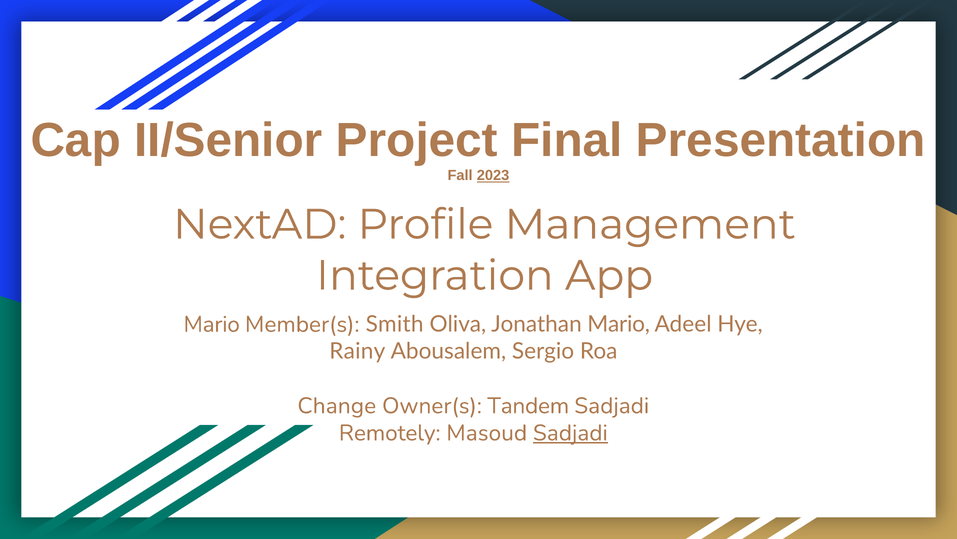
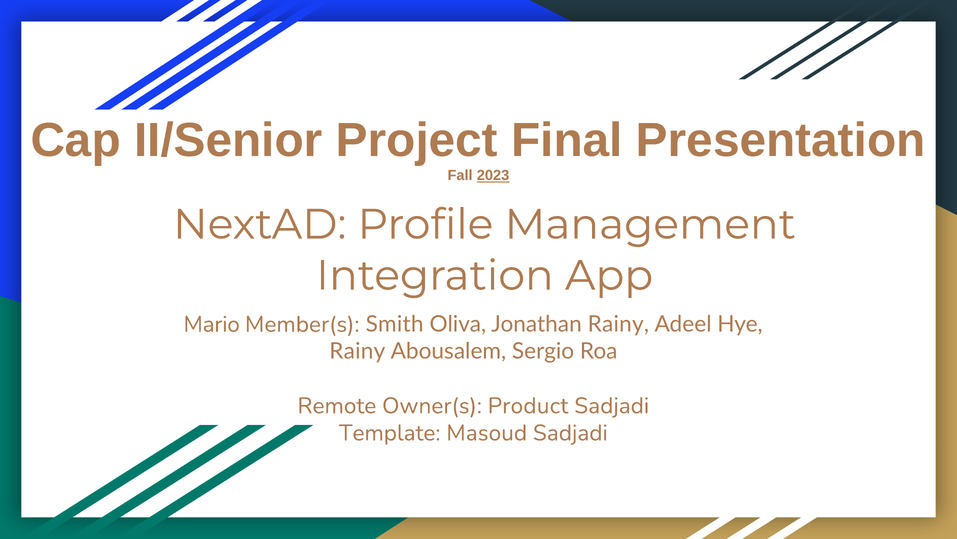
Jonathan Mario: Mario -> Rainy (618, 324)
Change: Change -> Remote (337, 405)
Tandem: Tandem -> Product (528, 405)
Remotely: Remotely -> Template (390, 432)
Sadjadi underline: present -> none (570, 432)
